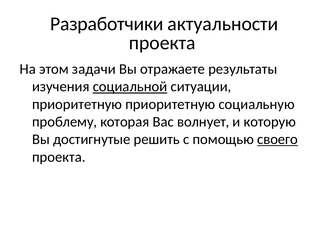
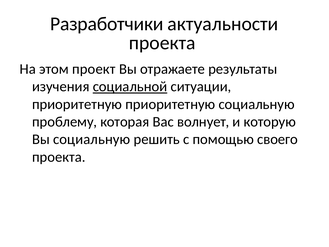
задачи: задачи -> проект (94, 69)
Вы достигнутые: достигнутые -> социальную (92, 139)
своего underline: present -> none (278, 139)
